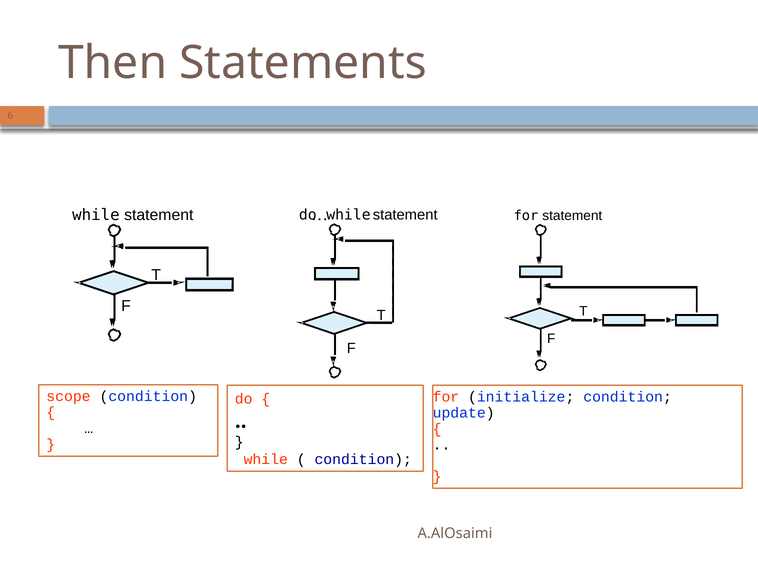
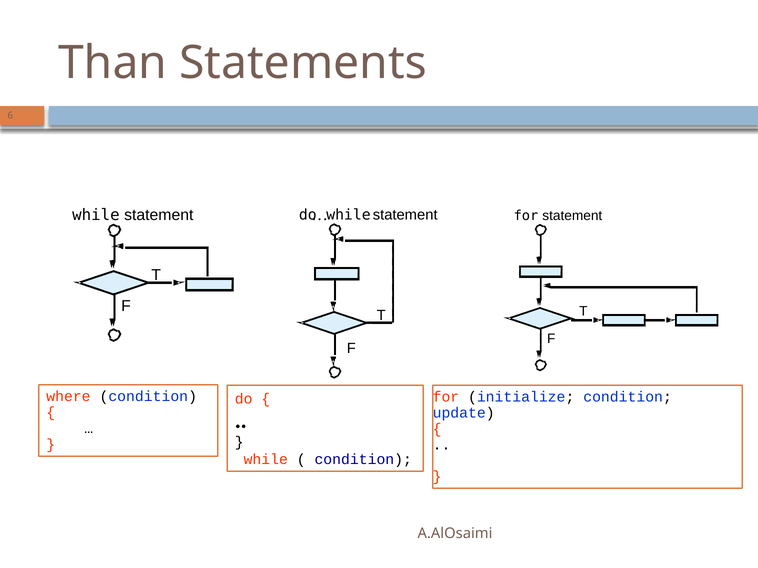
Then: Then -> Than (113, 63)
scope: scope -> where (68, 397)
